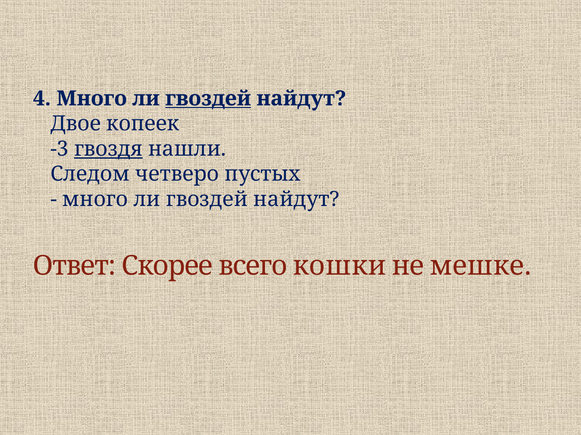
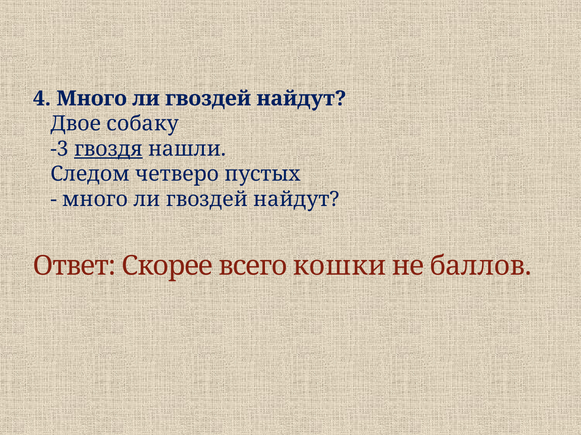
гвоздей underline: present -> none (208, 99)
копеек: копеек -> собаку (143, 124)
мешке: мешке -> баллов (481, 266)
